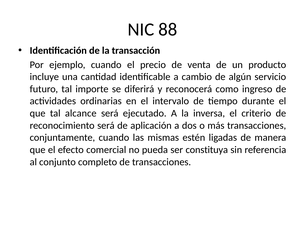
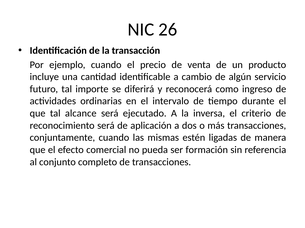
88: 88 -> 26 (168, 30)
constituya: constituya -> formación (207, 150)
